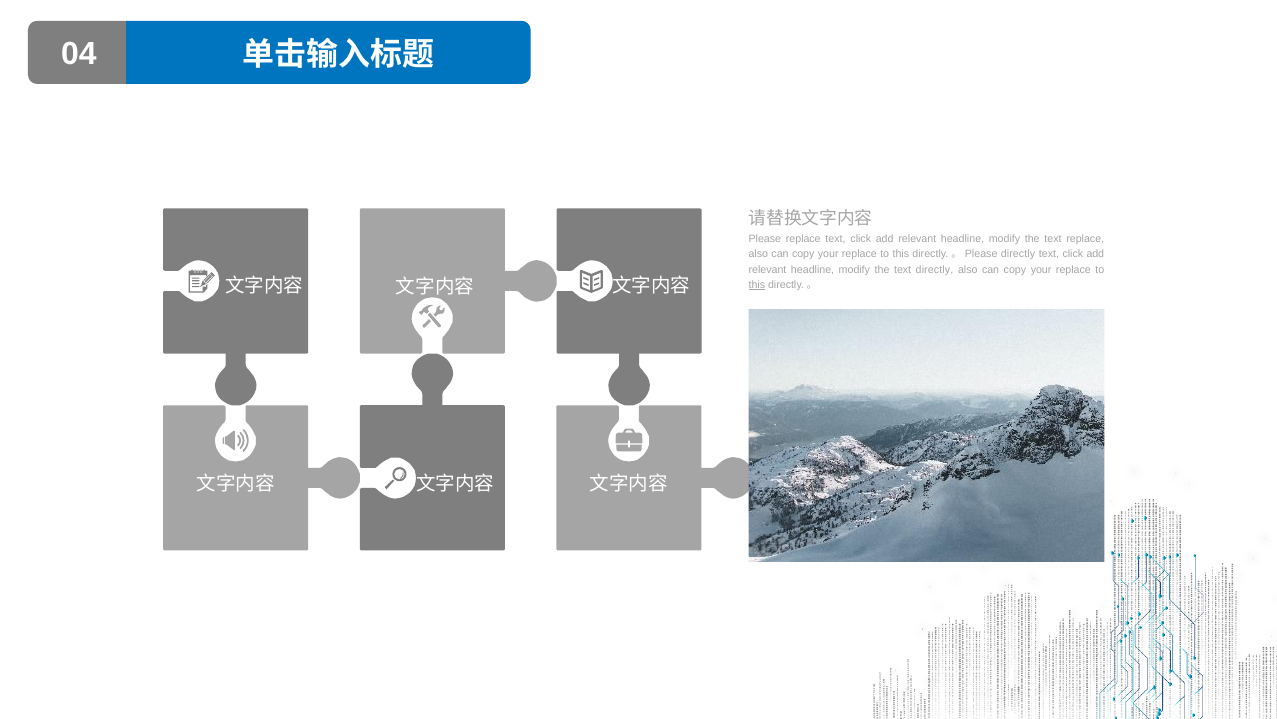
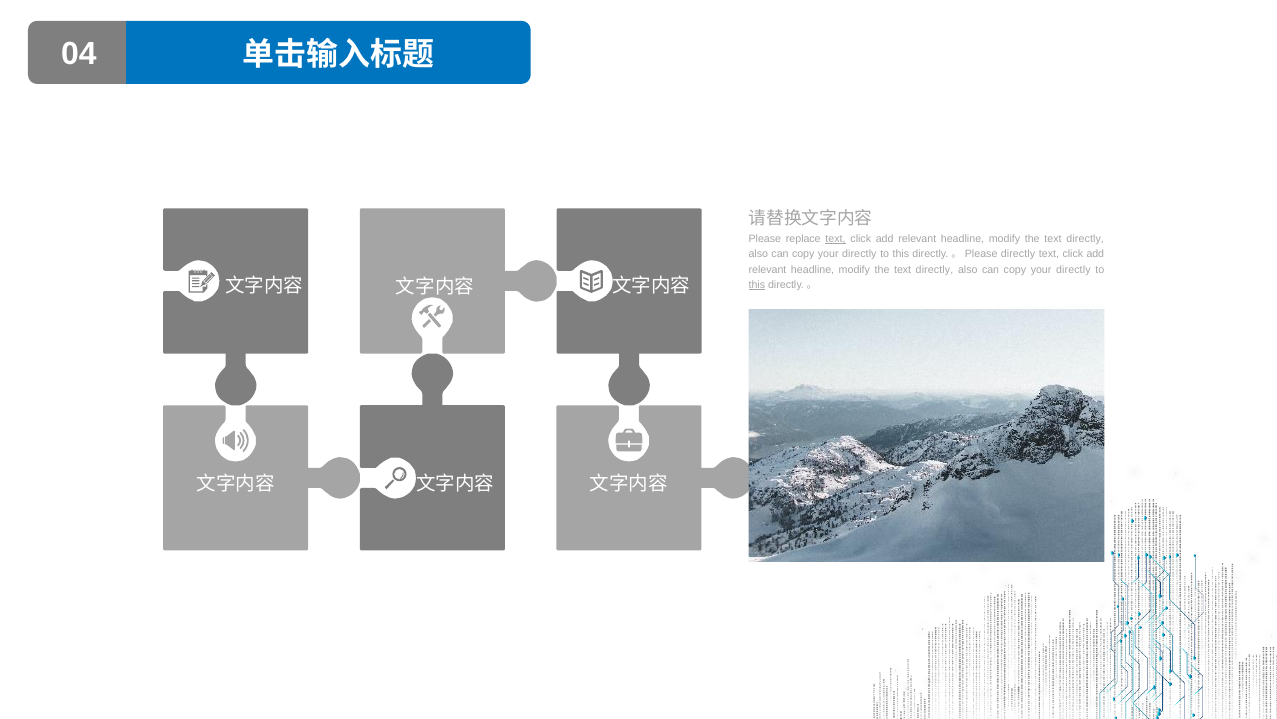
text underline: none -> present (836, 239)
replace: replace -> directly (1085, 239)
replace: replace -> directly (859, 254)
replace: replace -> directly (1073, 269)
